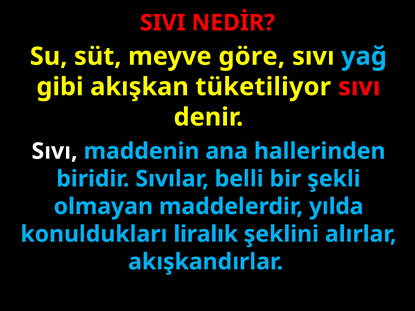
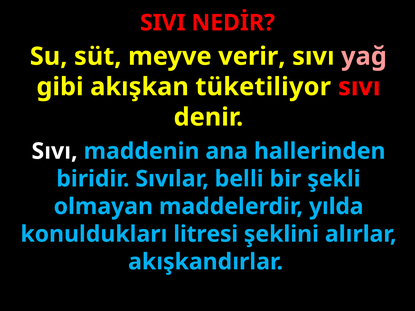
göre: göre -> verir (252, 56)
yağ colour: light blue -> pink (364, 56)
liralık: liralık -> litresi (206, 234)
